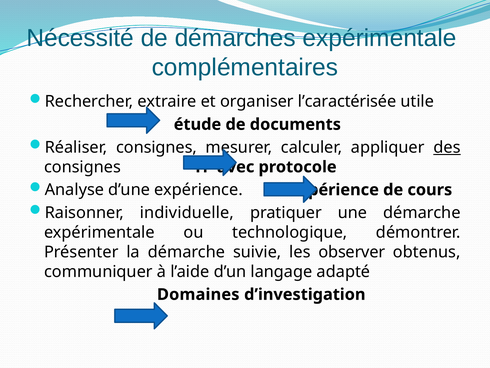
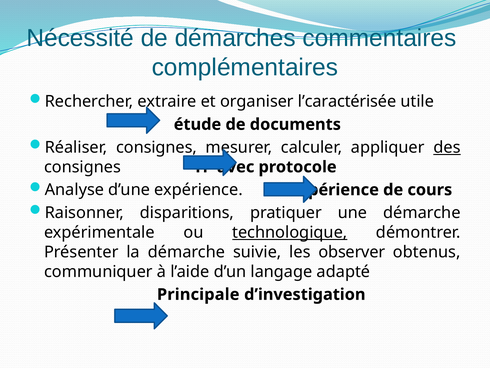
démarches expérimentale: expérimentale -> commentaires (380, 38)
individuelle: individuelle -> disparitions (187, 212)
technologique underline: none -> present (290, 232)
Domaines: Domaines -> Principale (198, 294)
